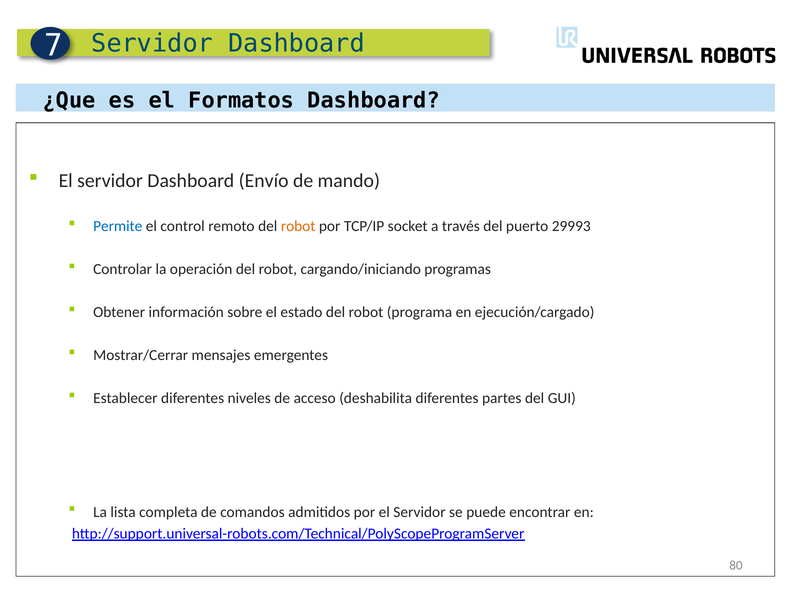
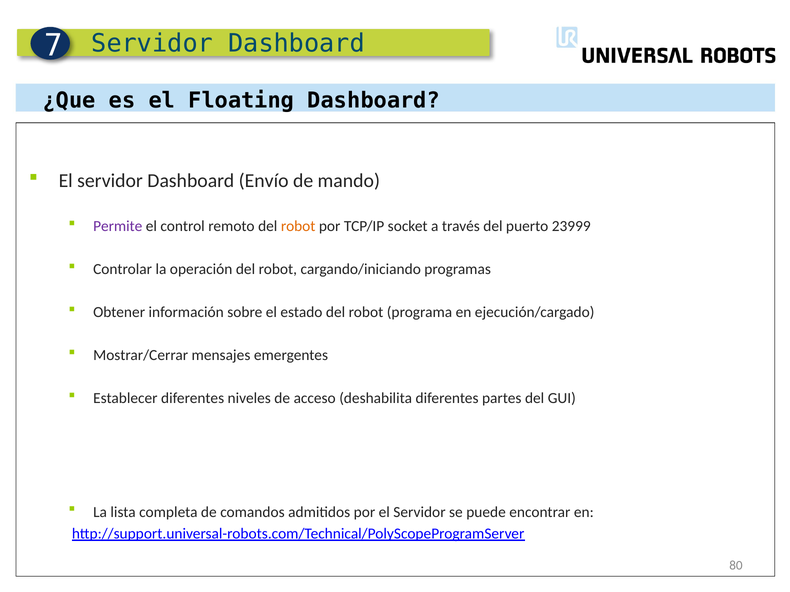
Formatos: Formatos -> Floating (241, 101)
Permite colour: blue -> purple (118, 226)
29993: 29993 -> 23999 (571, 226)
